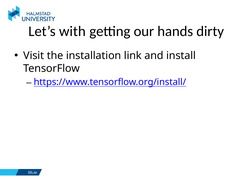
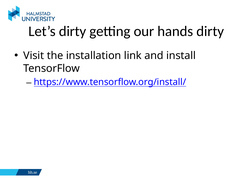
Let’s with: with -> dirty (73, 31)
